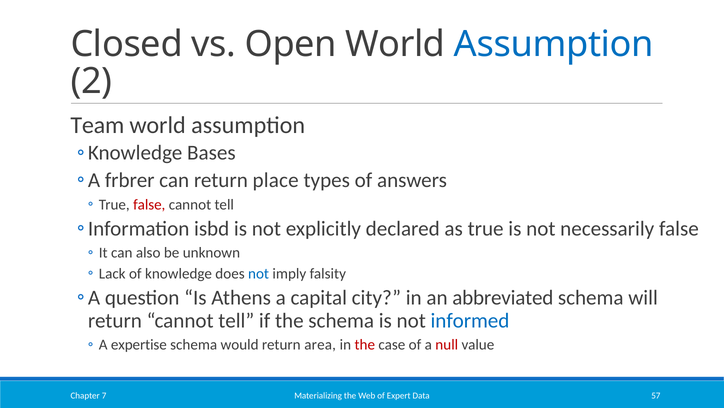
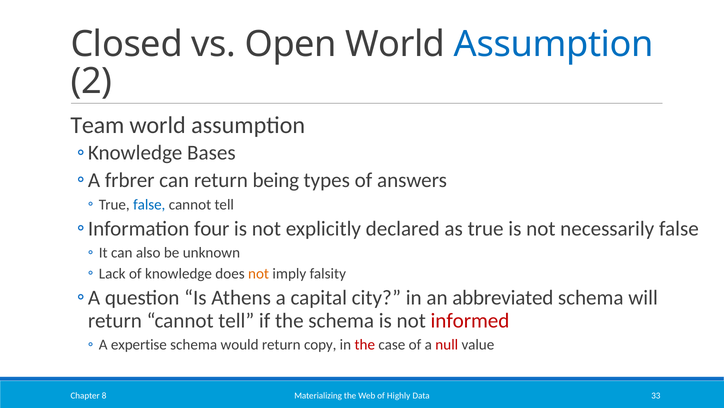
place: place -> being (276, 180)
false colour: red -> blue (149, 204)
isbd: isbd -> four (212, 228)
not colour: blue -> orange (259, 273)
informed colour: blue -> red (470, 320)
area: area -> copy (320, 344)
Expert: Expert -> Highly (399, 395)
57: 57 -> 33 (656, 395)
7: 7 -> 8 (104, 395)
